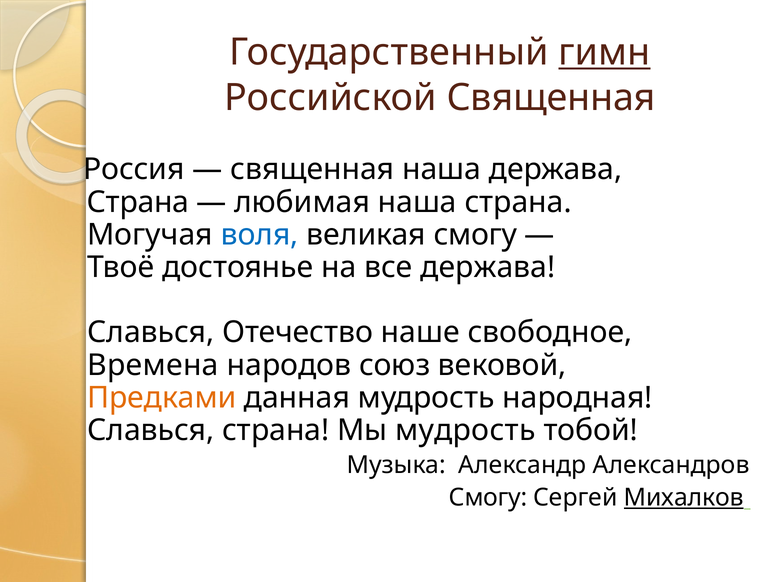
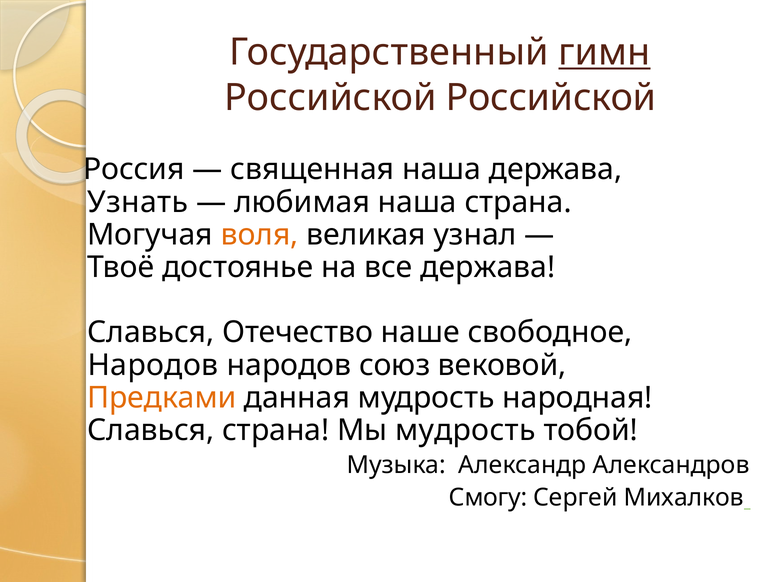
Российской Священная: Священная -> Российской (551, 98)
Страна: Страна -> Узнать (138, 202)
воля colour: blue -> orange (260, 235)
великая смогу: смогу -> узнал (475, 235)
Времена: Времена -> Народов (153, 365)
Михалков underline: present -> none (684, 498)
